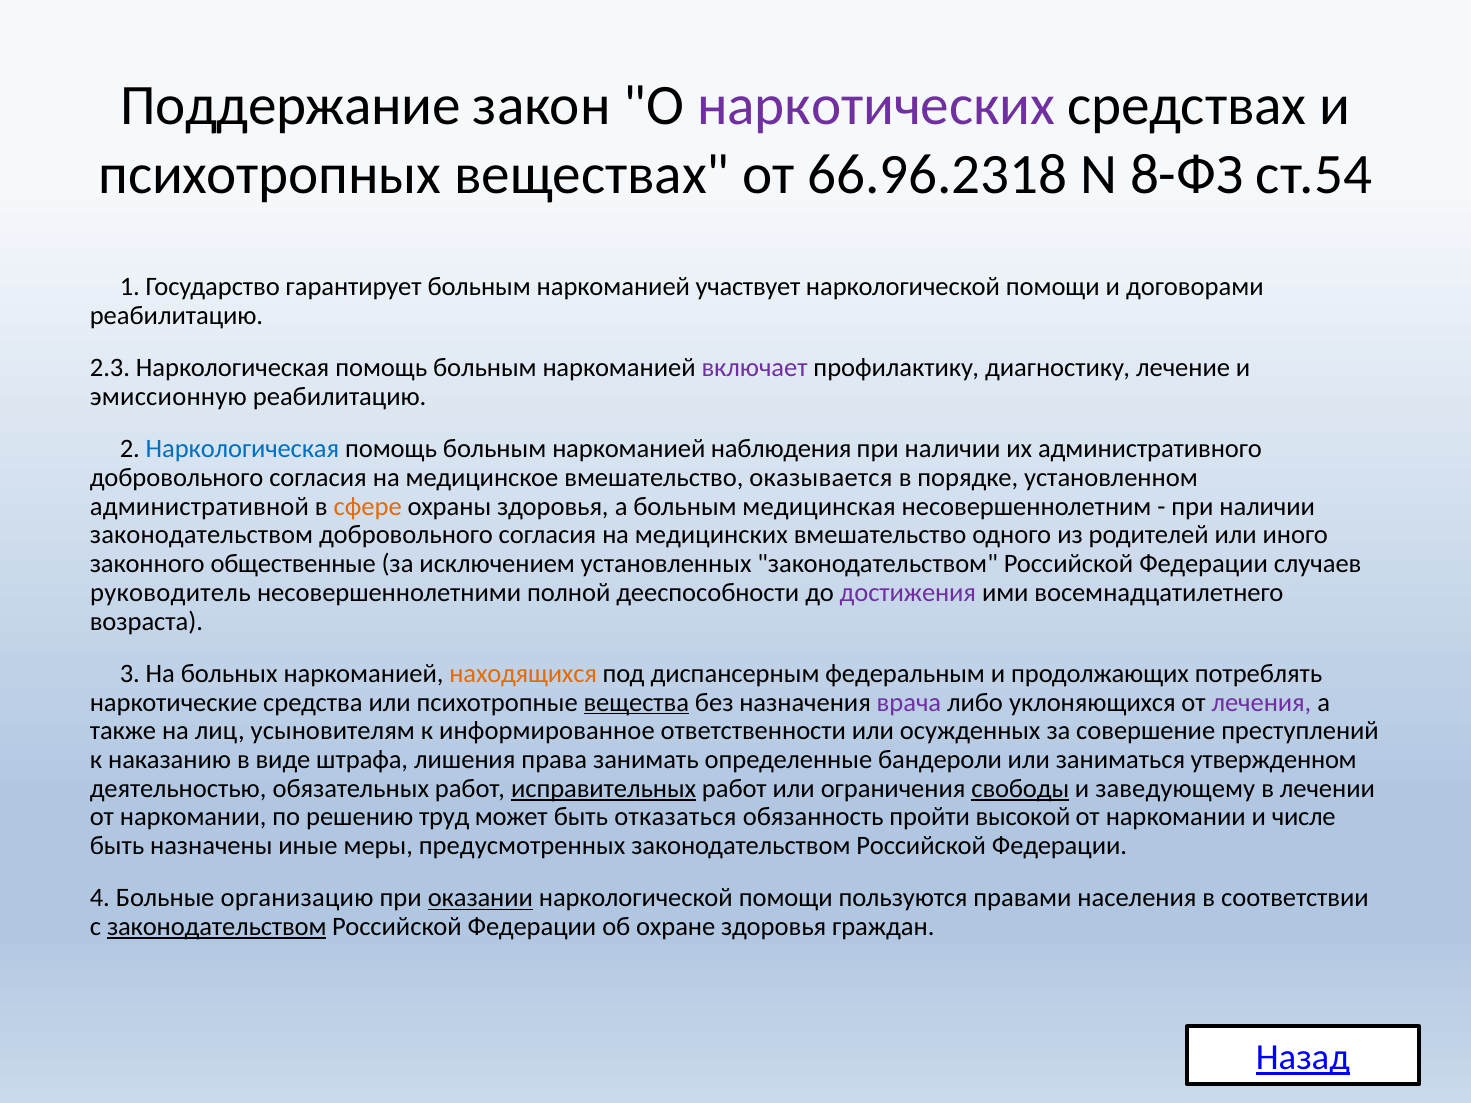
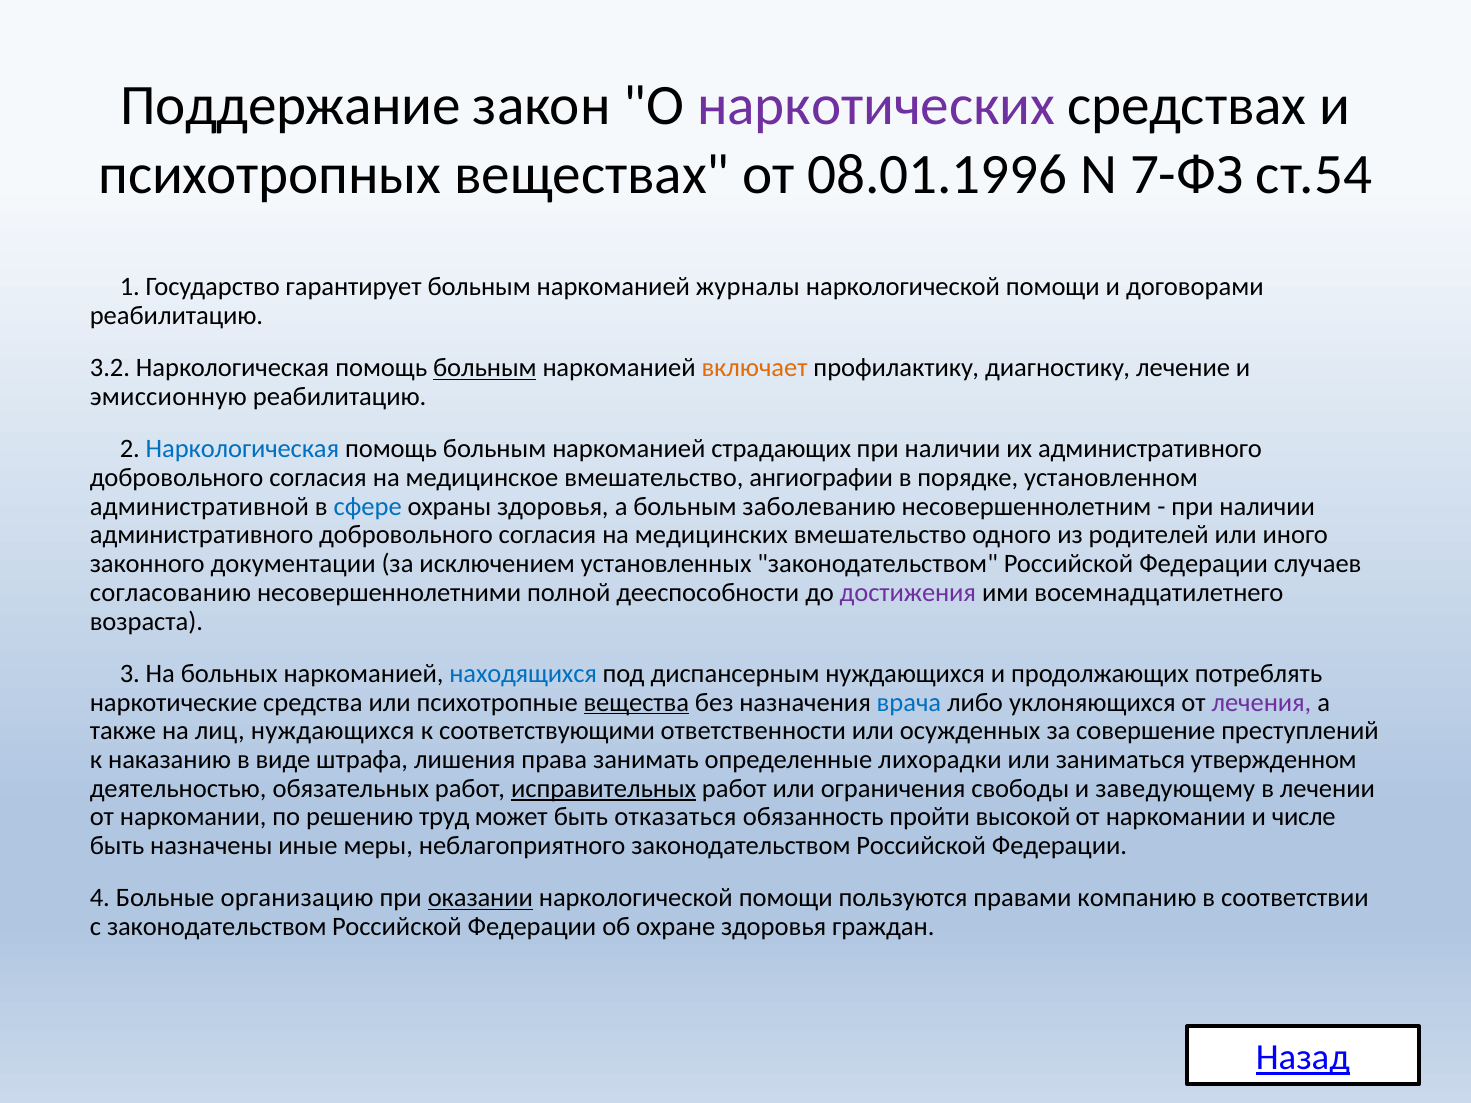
66.96.2318: 66.96.2318 -> 08.01.1996 (937, 174)
8-ФЗ: 8-ФЗ -> 7-ФЗ (1187, 174)
участвует: участвует -> журналы (748, 287)
2.3: 2.3 -> 3.2 (110, 368)
больным underline: none -> present (485, 368)
включает colour: purple -> orange (755, 368)
наблюдения: наблюдения -> страдающих (781, 449)
оказывается: оказывается -> ангиографии (821, 478)
сфере colour: orange -> blue (368, 507)
медицинская: медицинская -> заболеванию (819, 507)
законодательством: законодательством -> административного (202, 535)
общественные: общественные -> документации (293, 564)
руководитель: руководитель -> согласованию (170, 593)
находящихся colour: orange -> blue (523, 674)
диспансерным федеральным: федеральным -> нуждающихся (905, 674)
врача colour: purple -> blue (909, 702)
лиц усыновителям: усыновителям -> нуждающихся (333, 731)
информированное: информированное -> соответствующими (547, 731)
бандероли: бандероли -> лихорадки (940, 760)
свободы underline: present -> none (1020, 789)
предусмотренных: предусмотренных -> неблагоприятного (522, 846)
населения: населения -> компанию (1137, 898)
законодательством underline: present -> none (217, 927)
